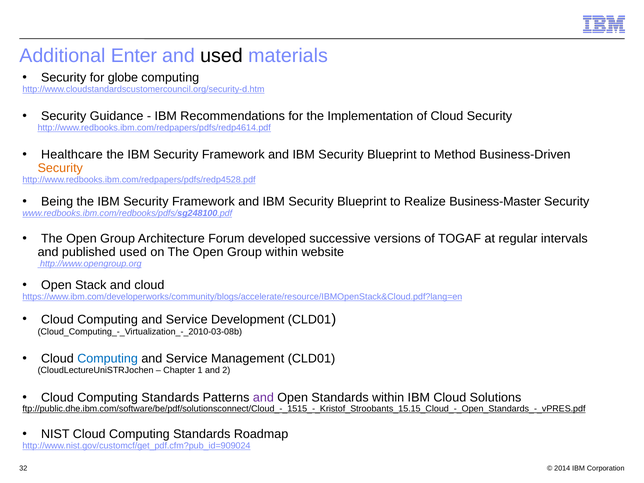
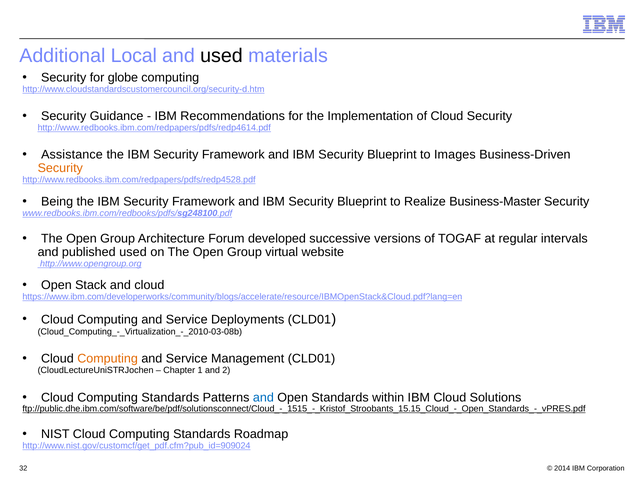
Enter: Enter -> Local (134, 56)
Healthcare: Healthcare -> Assistance (72, 155)
Method: Method -> Images (455, 155)
Group within: within -> virtual (282, 252)
Development: Development -> Deployments (248, 320)
Computing colour: blue -> orange (108, 359)
and colour: purple -> blue (263, 397)
